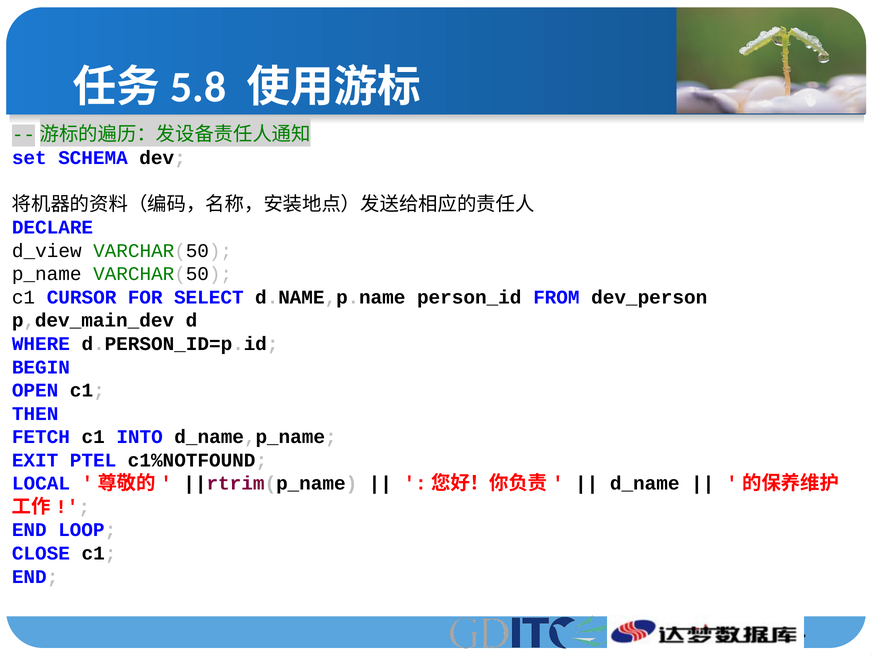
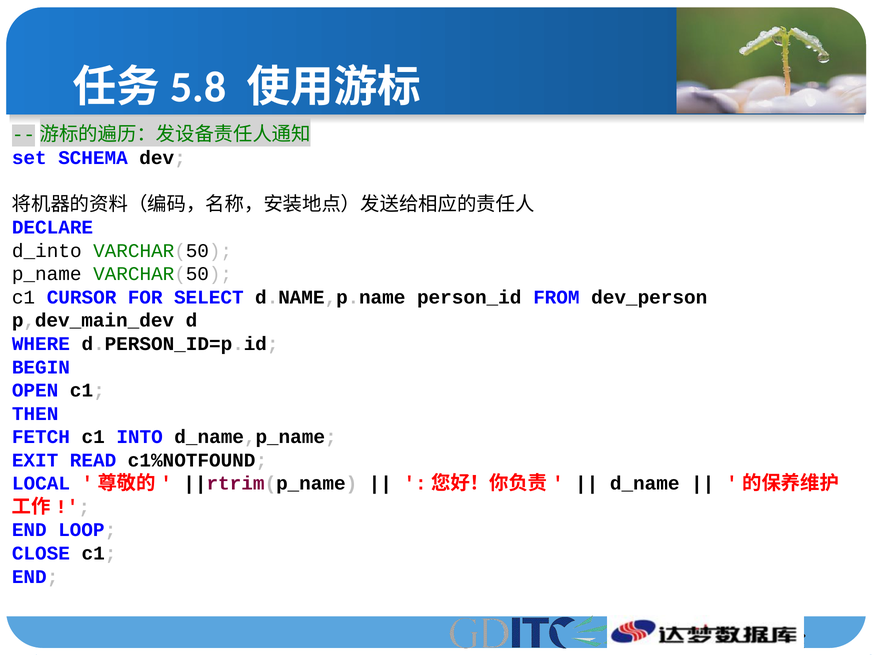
d_view: d_view -> d_into (47, 251)
PTEL: PTEL -> READ (93, 460)
